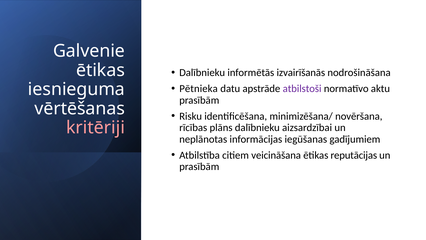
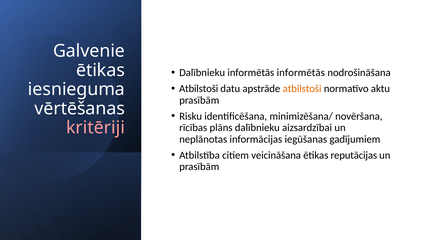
informētās izvairīšanās: izvairīšanās -> informētās (301, 73)
Pētnieka: Pētnieka -> Atbilstoši (199, 89)
atbilstoši colour: purple -> orange (302, 89)
